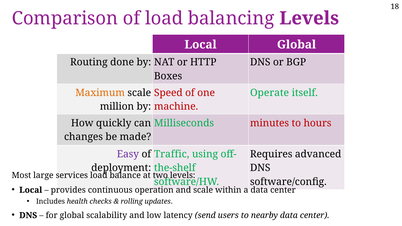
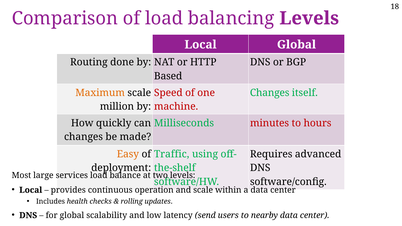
Boxes: Boxes -> Based (168, 76)
Operate: Operate -> Changes (270, 93)
Easy colour: purple -> orange (128, 154)
